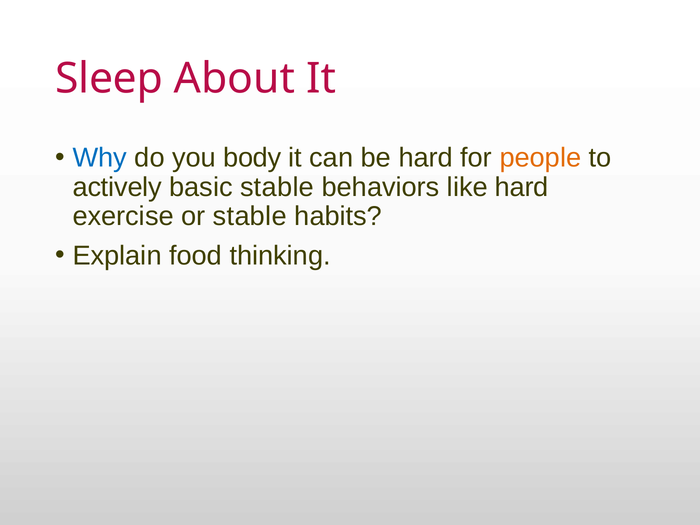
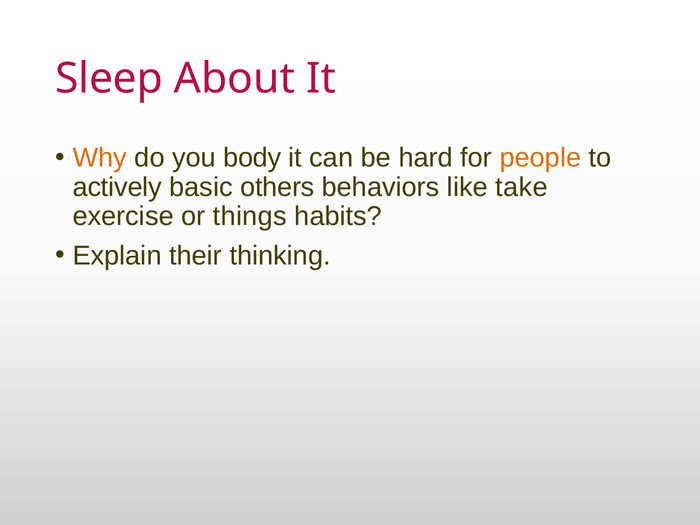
Why colour: blue -> orange (100, 158)
basic stable: stable -> others (277, 187)
like hard: hard -> take (522, 187)
or stable: stable -> things (250, 216)
food: food -> their (196, 256)
